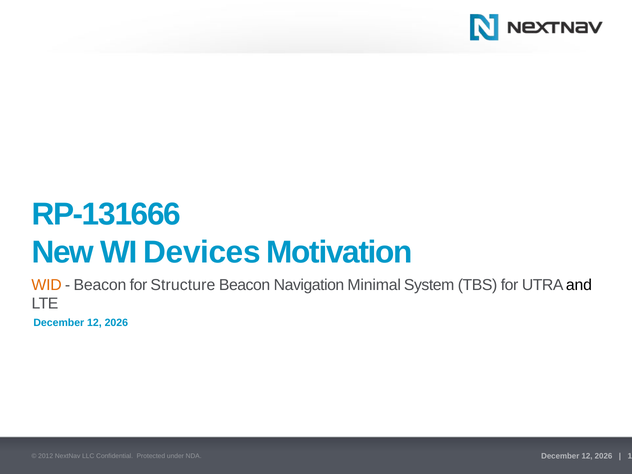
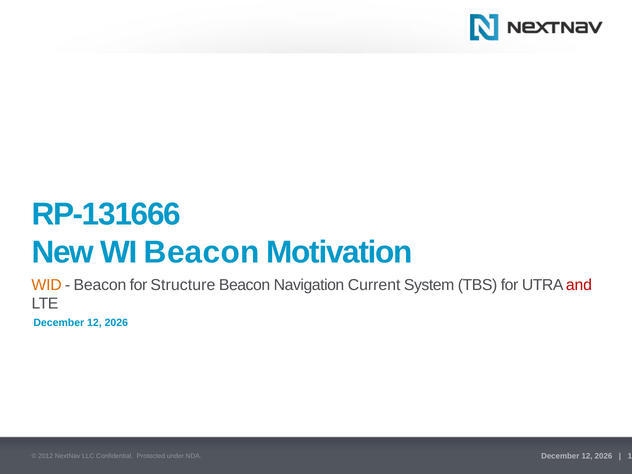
WI Devices: Devices -> Beacon (202, 252)
Minimal: Minimal -> Current (374, 285)
and colour: black -> red (579, 285)
